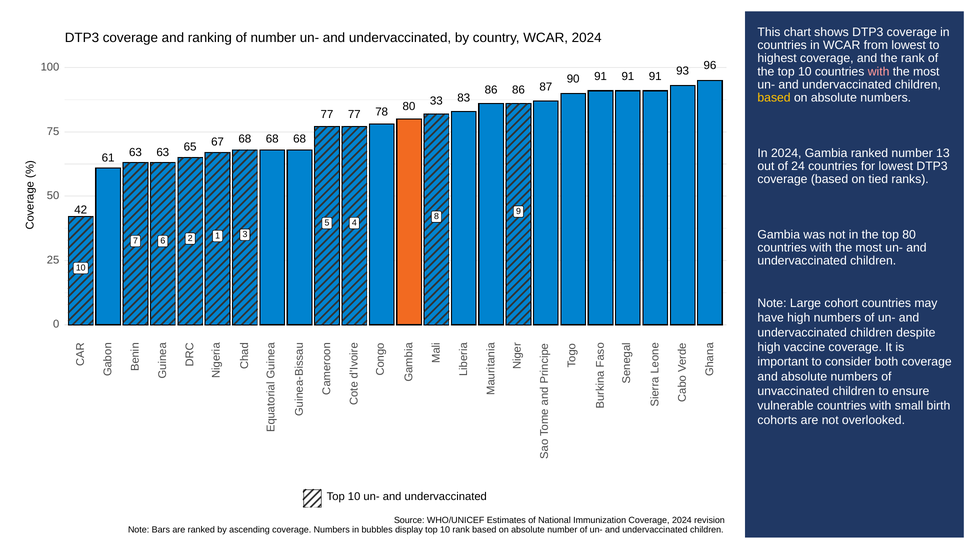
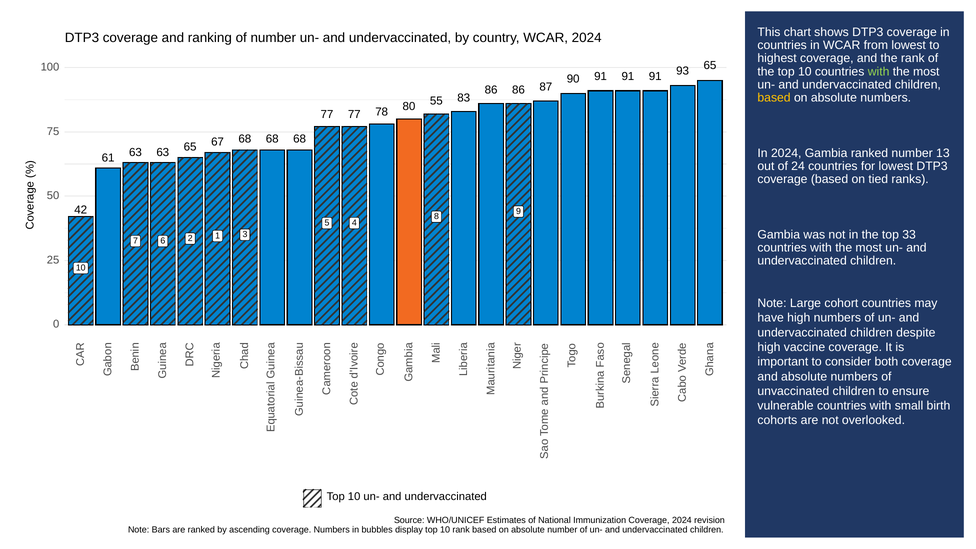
with colour: pink -> light green (879, 72)
93 96: 96 -> 65 (710, 65)
33: 33 -> 55 (436, 101)
top 80: 80 -> 33 (909, 235)
